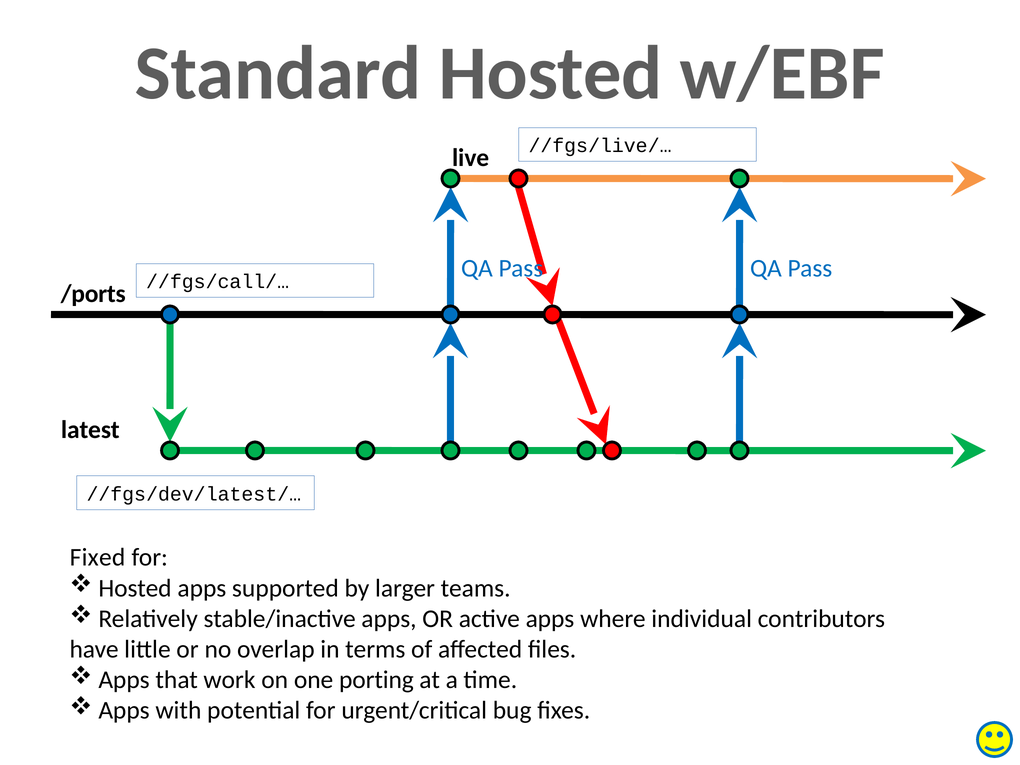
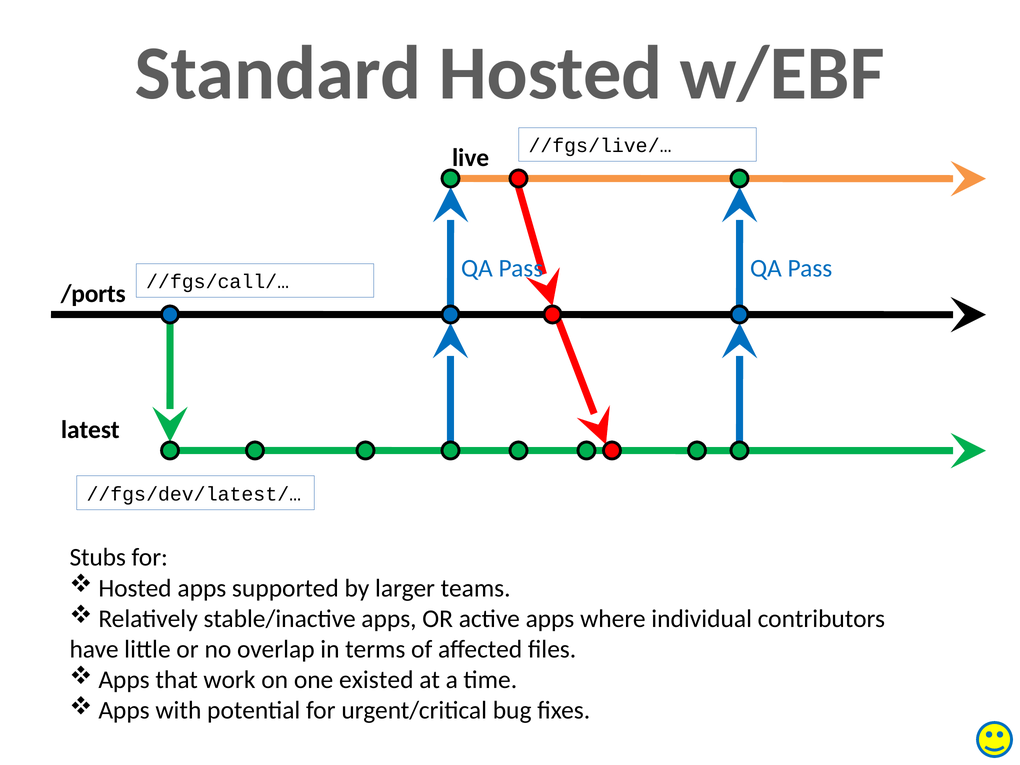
Fixed: Fixed -> Stubs (98, 558)
porting: porting -> existed (376, 680)
